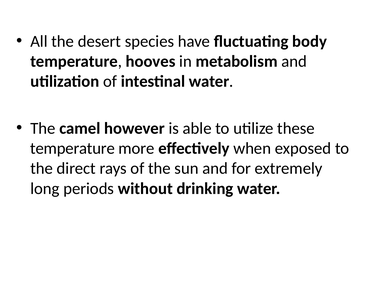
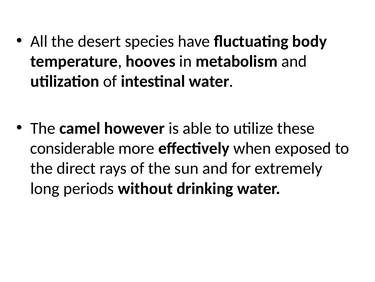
temperature: temperature -> considerable (73, 148)
